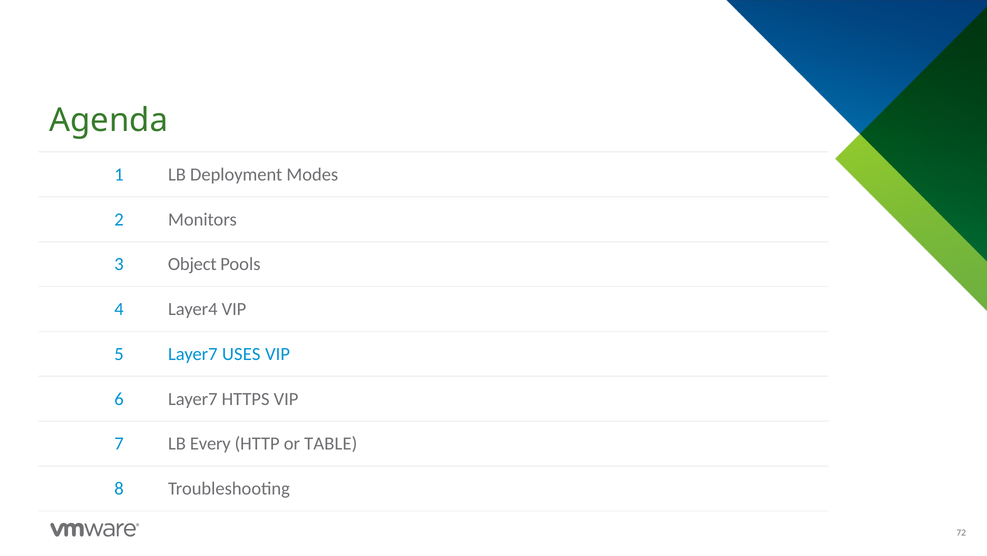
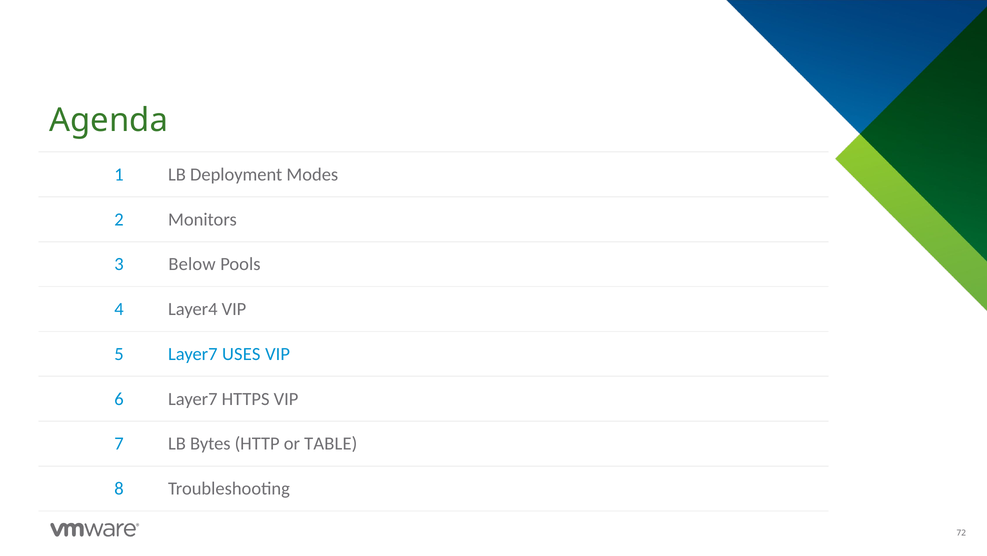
Object: Object -> Below (192, 264)
Every: Every -> Bytes (210, 443)
